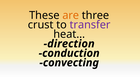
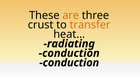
transfer colour: purple -> orange (90, 25)
direction: direction -> radiating (69, 44)
convecting: convecting -> conduction (69, 63)
